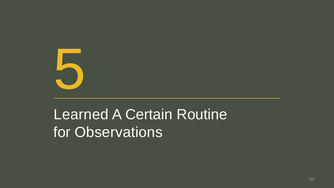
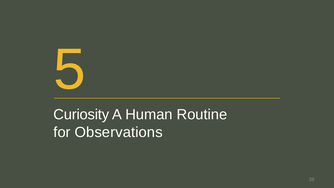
Learned: Learned -> Curiosity (81, 115)
Certain: Certain -> Human (149, 115)
